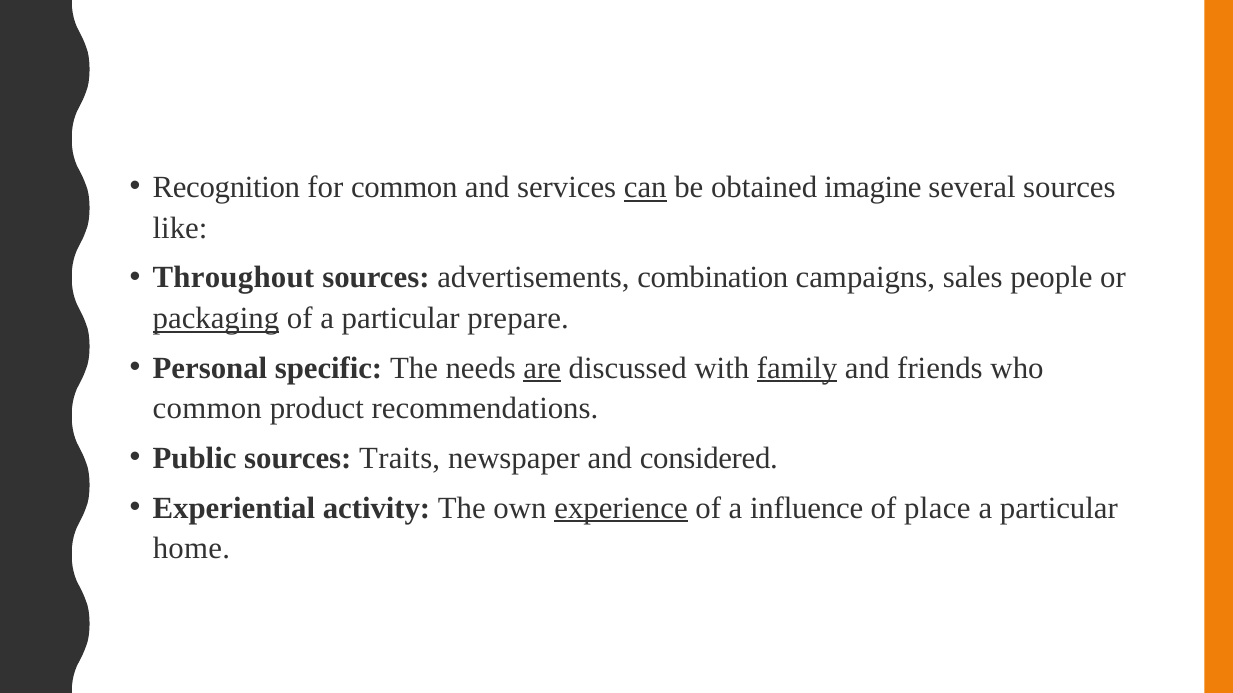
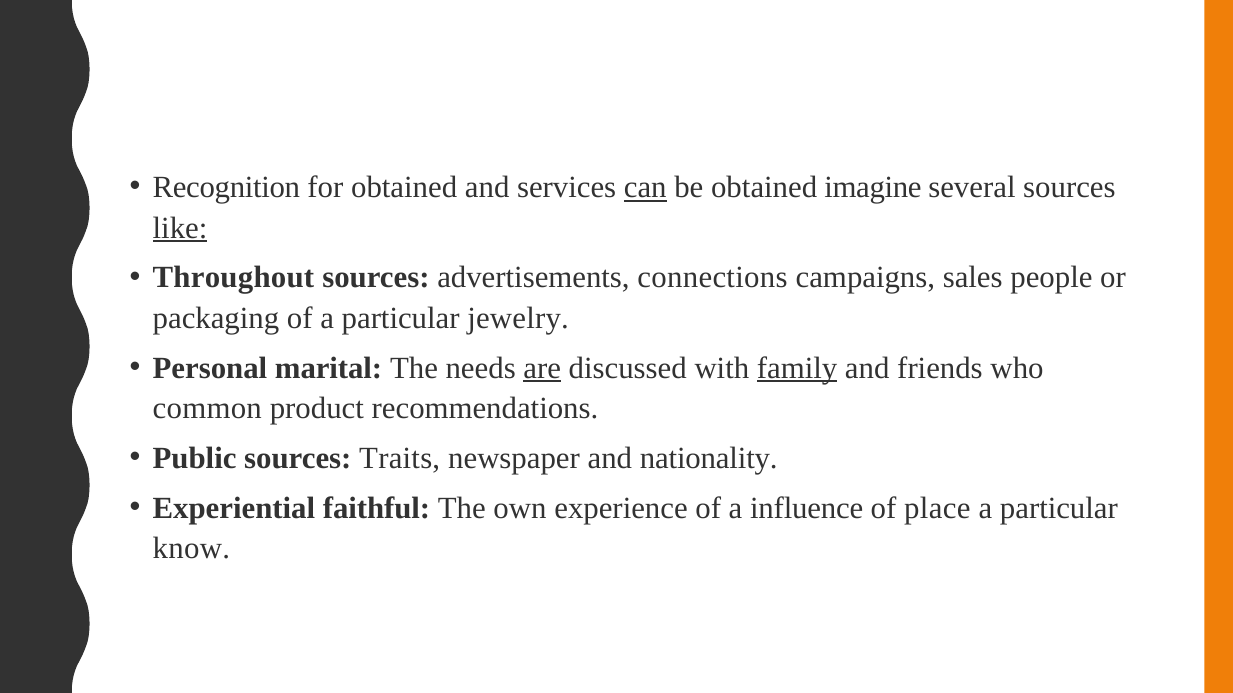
for common: common -> obtained (404, 188)
like underline: none -> present (180, 228)
combination: combination -> connections (713, 278)
packaging underline: present -> none (216, 319)
prepare: prepare -> jewelry (518, 319)
specific: specific -> marital (329, 368)
considered: considered -> nationality (709, 459)
activity: activity -> faithful (377, 508)
experience underline: present -> none (621, 508)
home: home -> know (191, 549)
